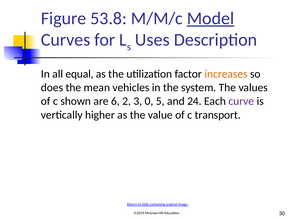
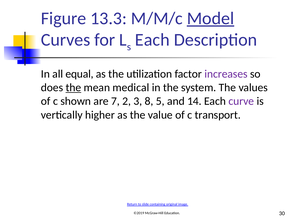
53.8: 53.8 -> 13.3 (109, 18)
Uses: Uses -> Each (152, 40)
increases colour: orange -> purple (226, 74)
the underline: none -> present (73, 88)
vehicles: vehicles -> medical (131, 88)
6: 6 -> 7 (115, 101)
0: 0 -> 8 (149, 101)
24: 24 -> 14 (194, 101)
